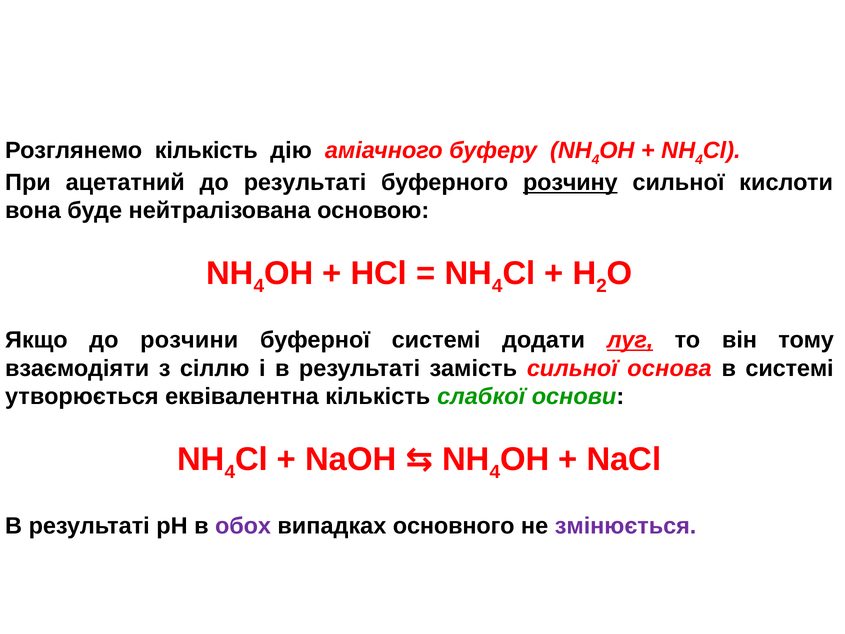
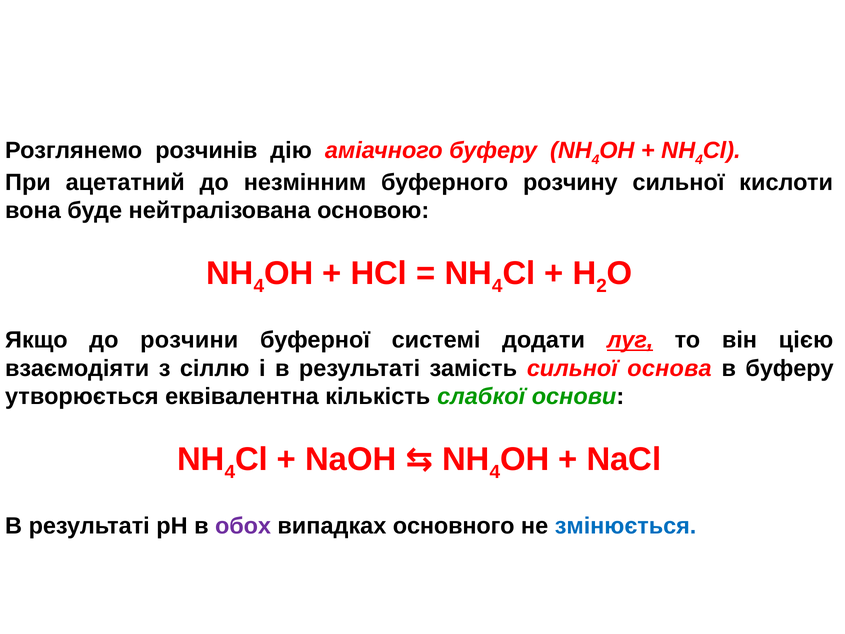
Розглянемо кількість: кількість -> розчинів (206, 150)
до результаті: результаті -> незмінним (305, 182)
розчину underline: present -> none (570, 182)
тому: тому -> цією (806, 340)
в системі: системі -> буферу (790, 368)
змінюється colour: purple -> blue (626, 526)
